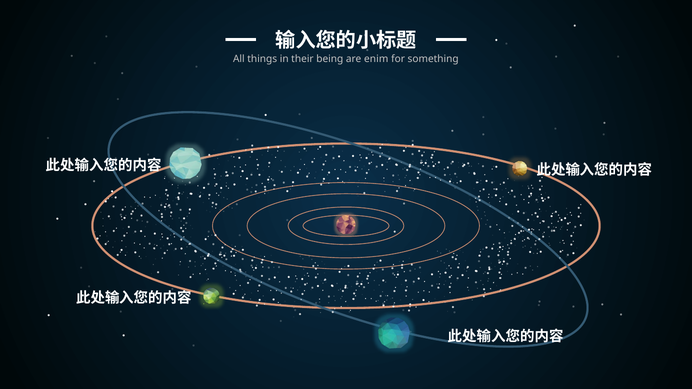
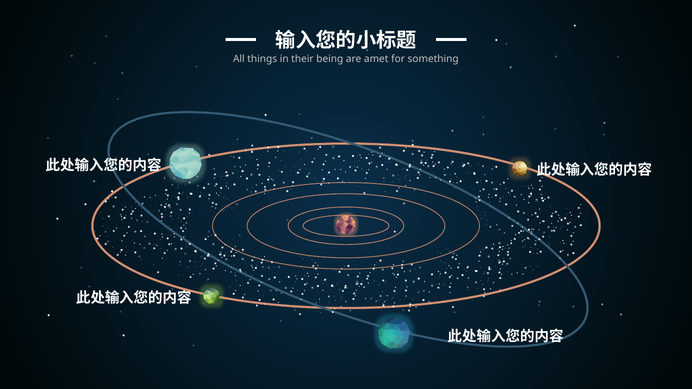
enim: enim -> amet (376, 59)
